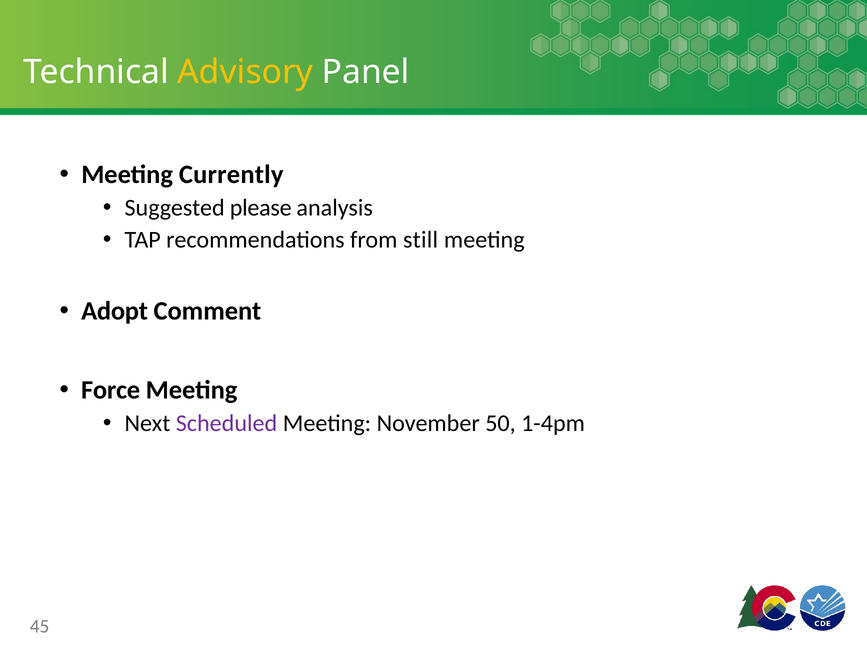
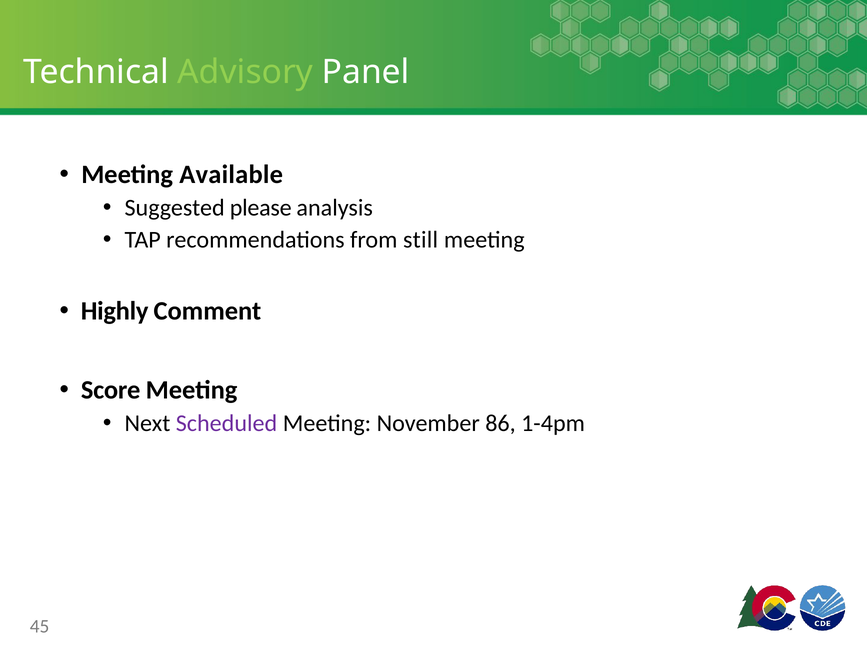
Advisory colour: yellow -> light green (245, 72)
Currently: Currently -> Available (231, 175)
Adopt: Adopt -> Highly (115, 311)
Force: Force -> Score (111, 390)
50: 50 -> 86 (500, 423)
